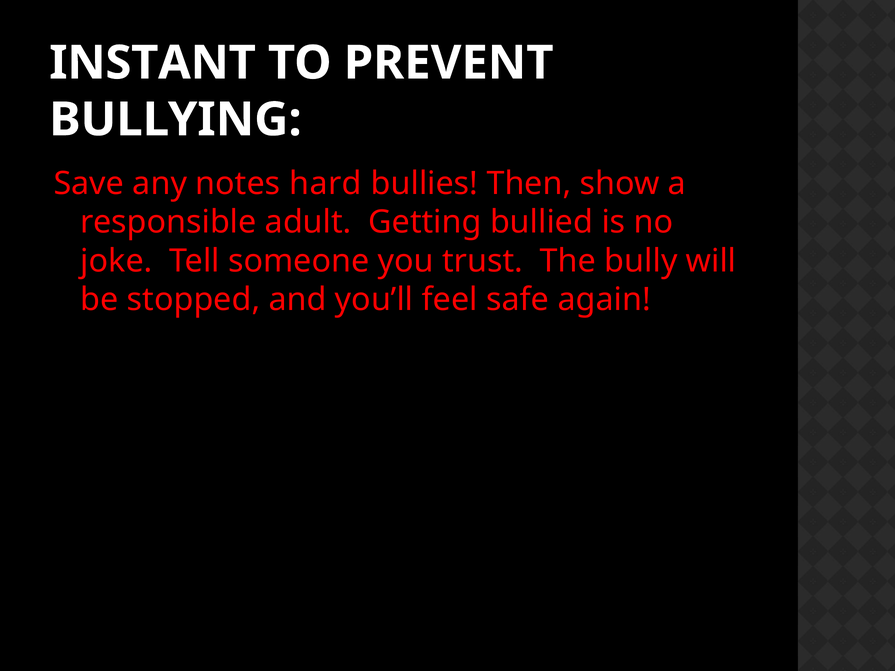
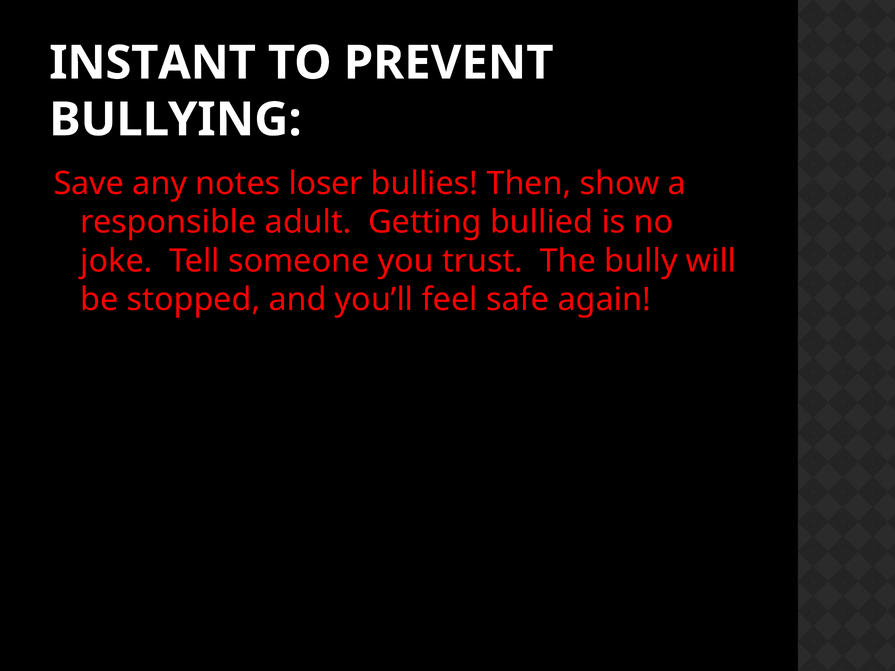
hard: hard -> loser (326, 184)
